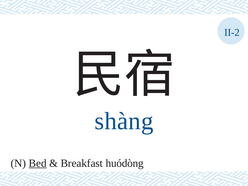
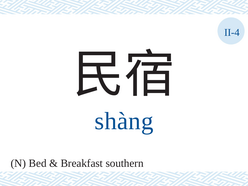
II-2: II-2 -> II-4 (232, 32)
Bed underline: present -> none (38, 163)
huódòng: huódòng -> southern (125, 163)
